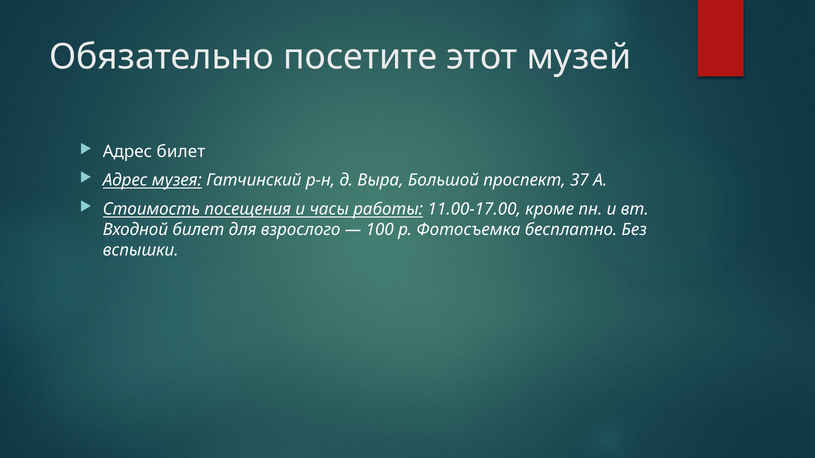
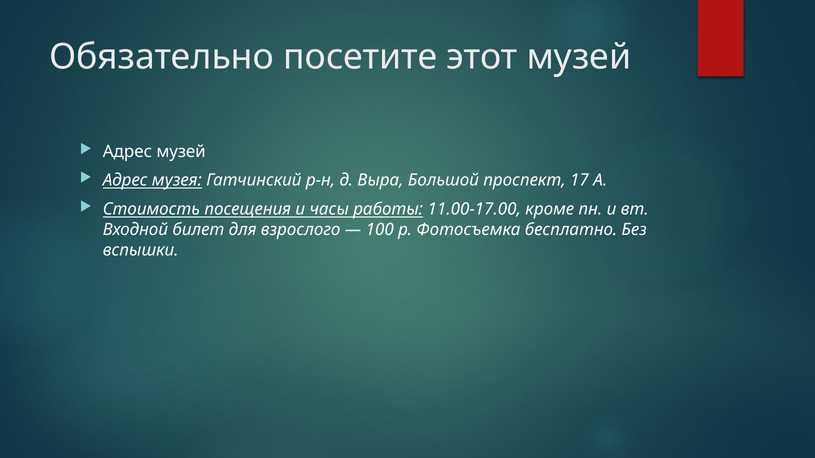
Адрес билет: билет -> музей (181, 152)
37: 37 -> 17 (579, 181)
